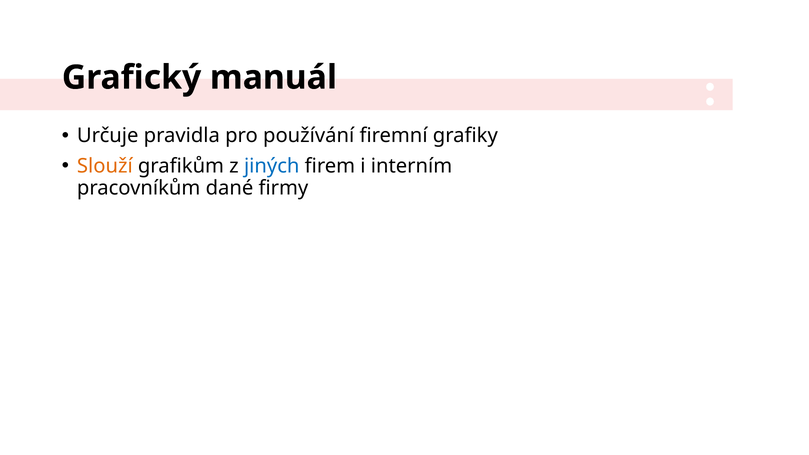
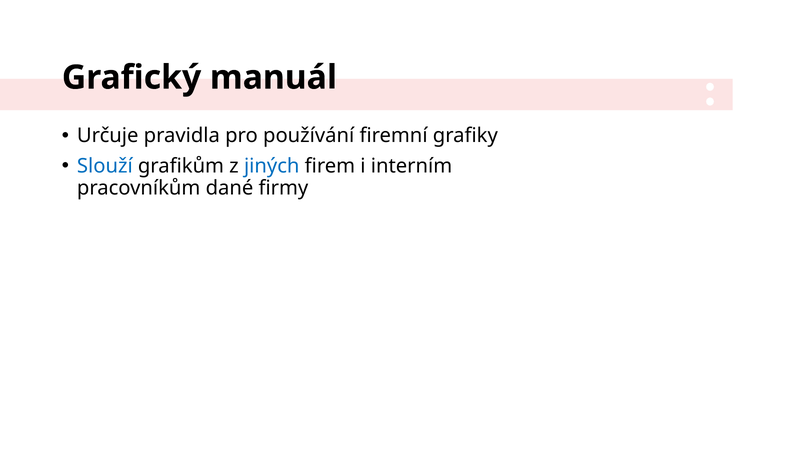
Slouží colour: orange -> blue (105, 166)
